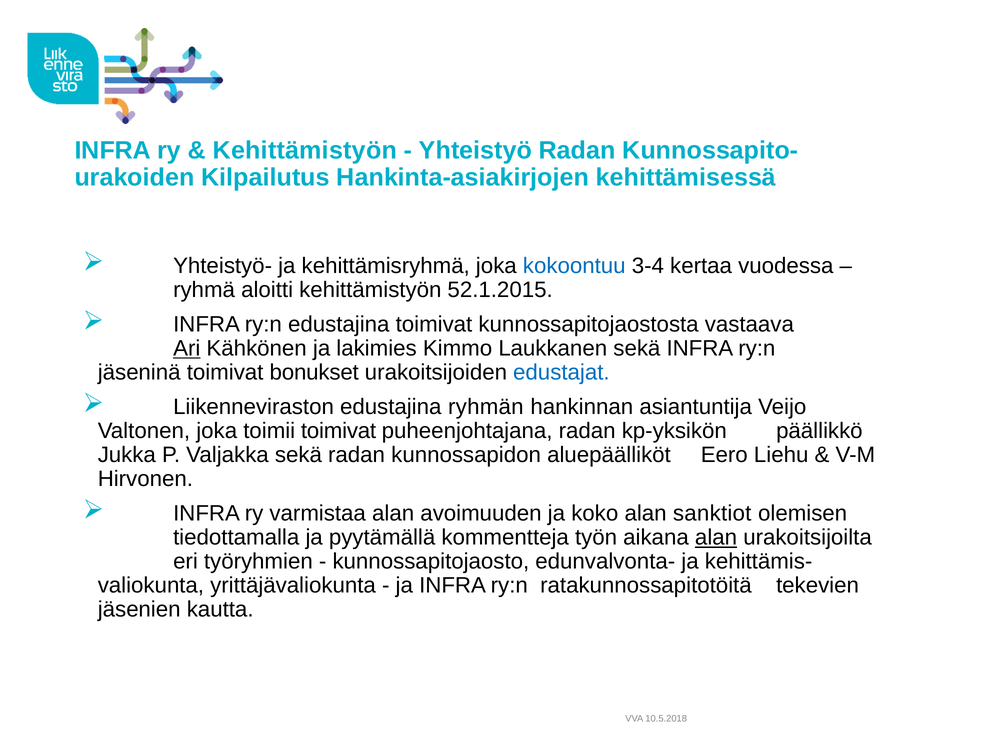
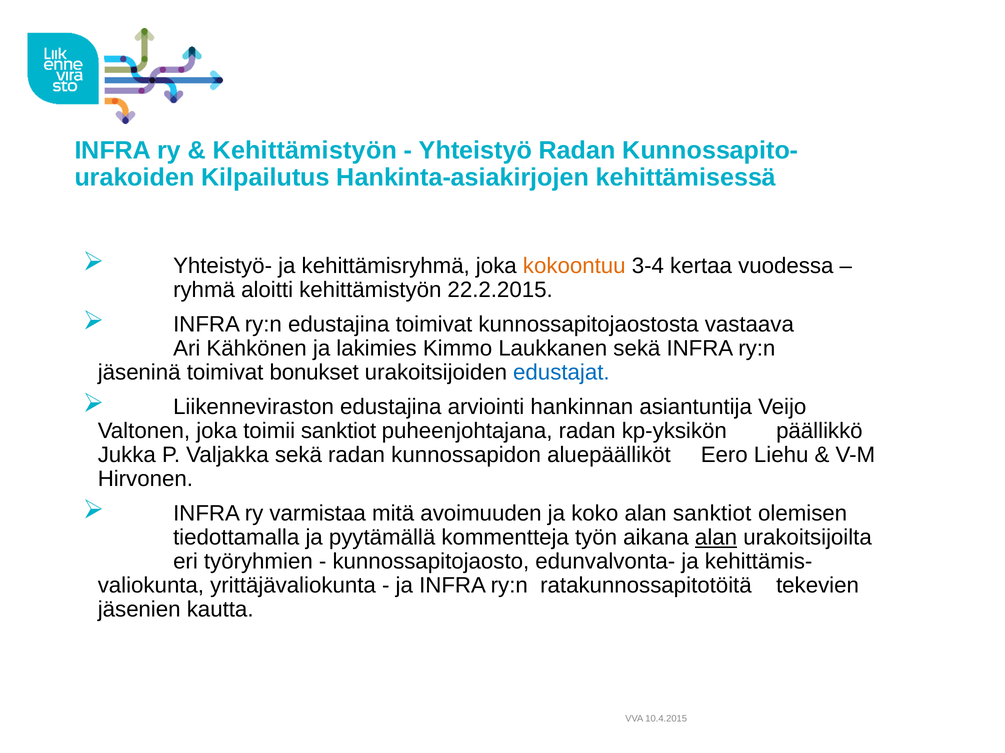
kokoontuu colour: blue -> orange (574, 266)
52.1.2015: 52.1.2015 -> 22.2.2015 (500, 290)
Ari underline: present -> none (187, 349)
ryhmän: ryhmän -> arviointi (486, 407)
toimii toimivat: toimivat -> sanktiot (339, 431)
varmistaa alan: alan -> mitä (393, 514)
10.5.2018: 10.5.2018 -> 10.4.2015 (666, 719)
